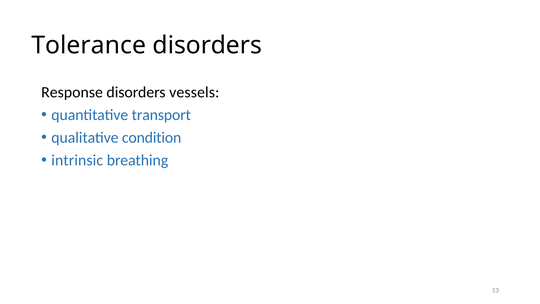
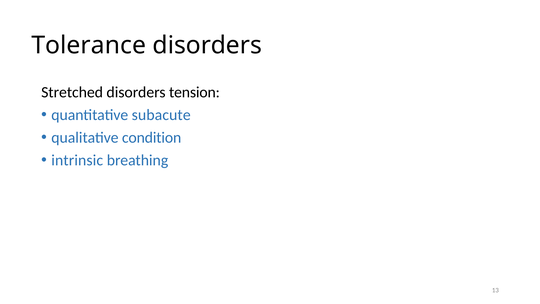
Response: Response -> Stretched (72, 92)
vessels: vessels -> tension (194, 92)
transport: transport -> subacute (161, 115)
